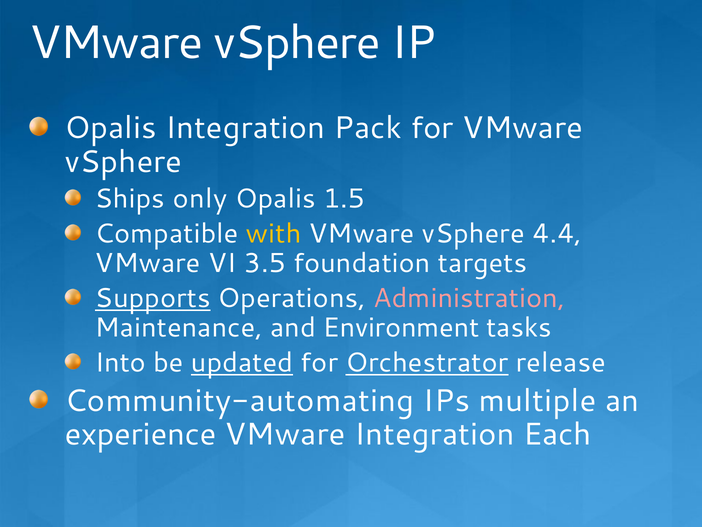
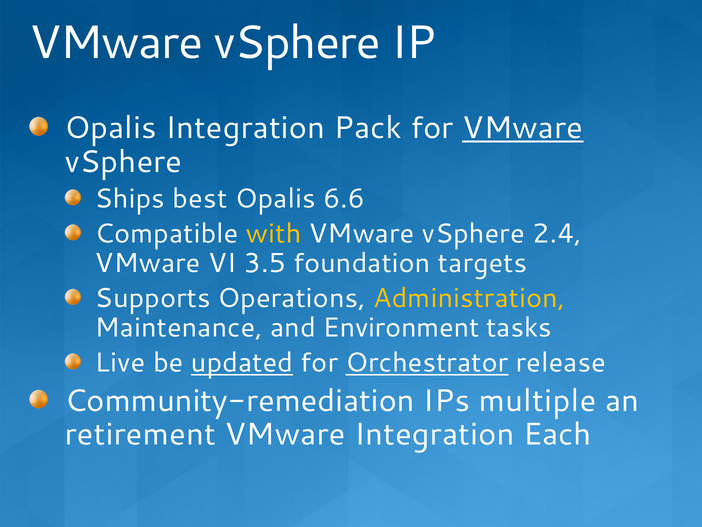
VMware underline: none -> present (523, 128)
only: only -> best (200, 199)
1.5: 1.5 -> 6.6 (344, 199)
4.4: 4.4 -> 2.4 (557, 234)
Supports underline: present -> none (153, 298)
Administration colour: pink -> yellow (469, 298)
Into: Into -> Live (120, 363)
Community-automating: Community-automating -> Community-remediation (240, 400)
experience: experience -> retirement (140, 434)
